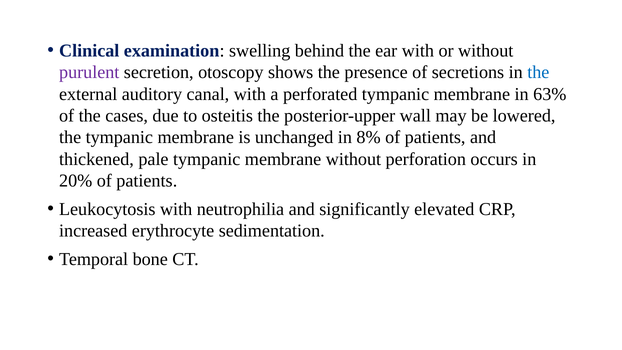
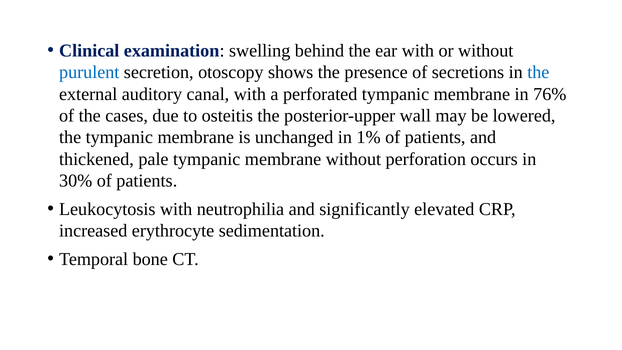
purulent colour: purple -> blue (89, 72)
63%: 63% -> 76% (550, 94)
8%: 8% -> 1% (369, 137)
20%: 20% -> 30% (76, 181)
